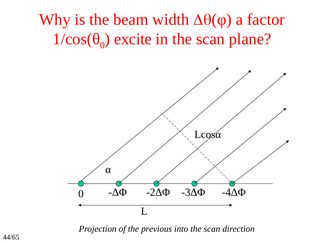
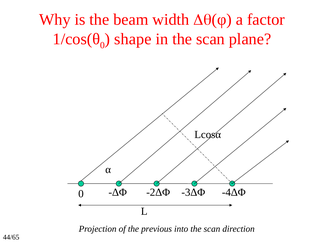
excite: excite -> shape (133, 39)
